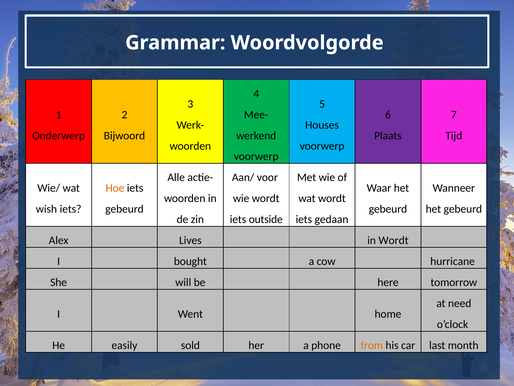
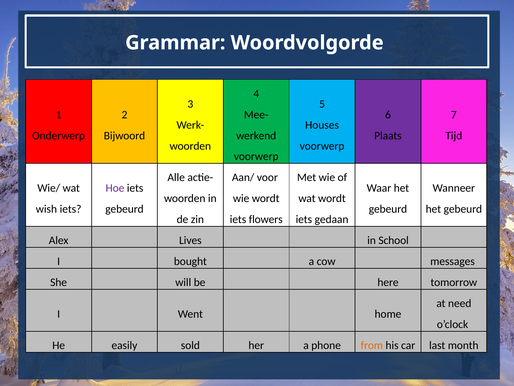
Hoe colour: orange -> purple (115, 188)
outside: outside -> flowers (266, 219)
in Wordt: Wordt -> School (394, 240)
hurricane: hurricane -> messages (453, 261)
